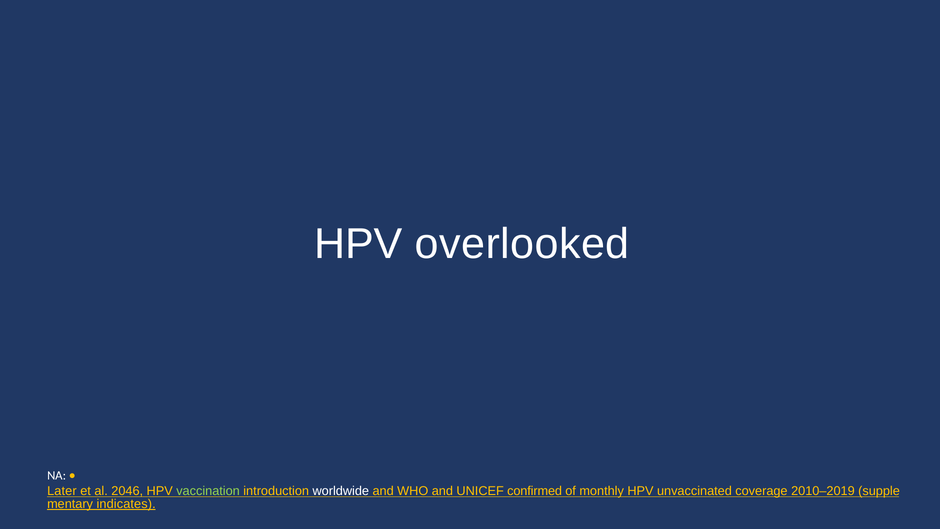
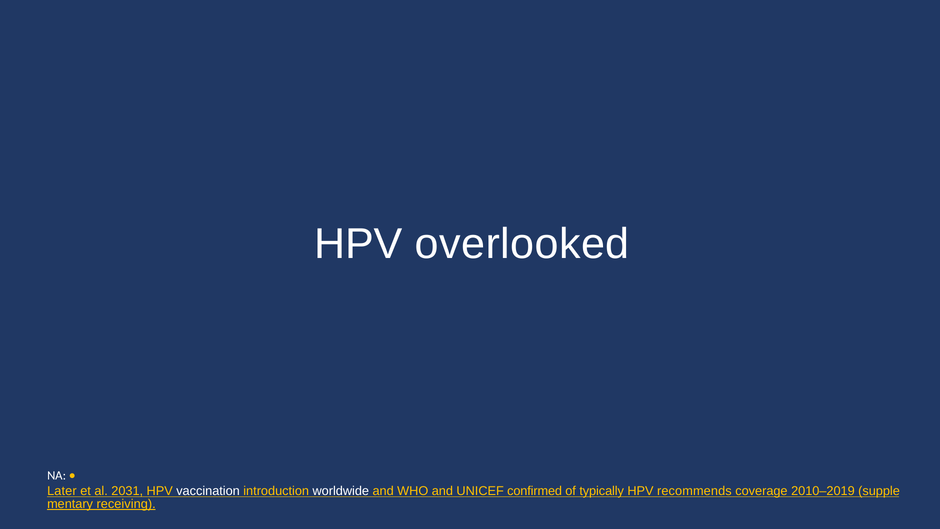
2046: 2046 -> 2031 (127, 491)
vaccination colour: light green -> white (208, 491)
monthly: monthly -> typically (602, 491)
unvaccinated: unvaccinated -> recommends (694, 491)
indicates: indicates -> receiving (126, 504)
